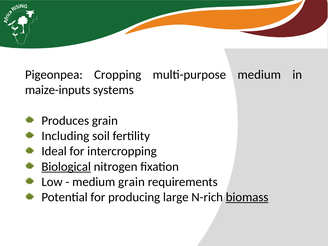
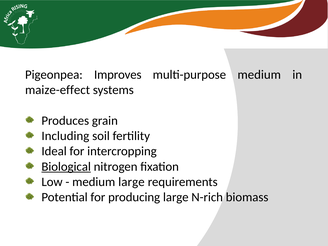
Cropping: Cropping -> Improves (118, 75)
maize-inputs: maize-inputs -> maize-effect (58, 90)
medium grain: grain -> large (131, 182)
biomass underline: present -> none (247, 197)
